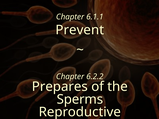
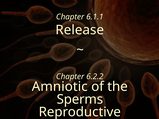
Prevent: Prevent -> Release (80, 30)
Prepares: Prepares -> Amniotic (60, 87)
